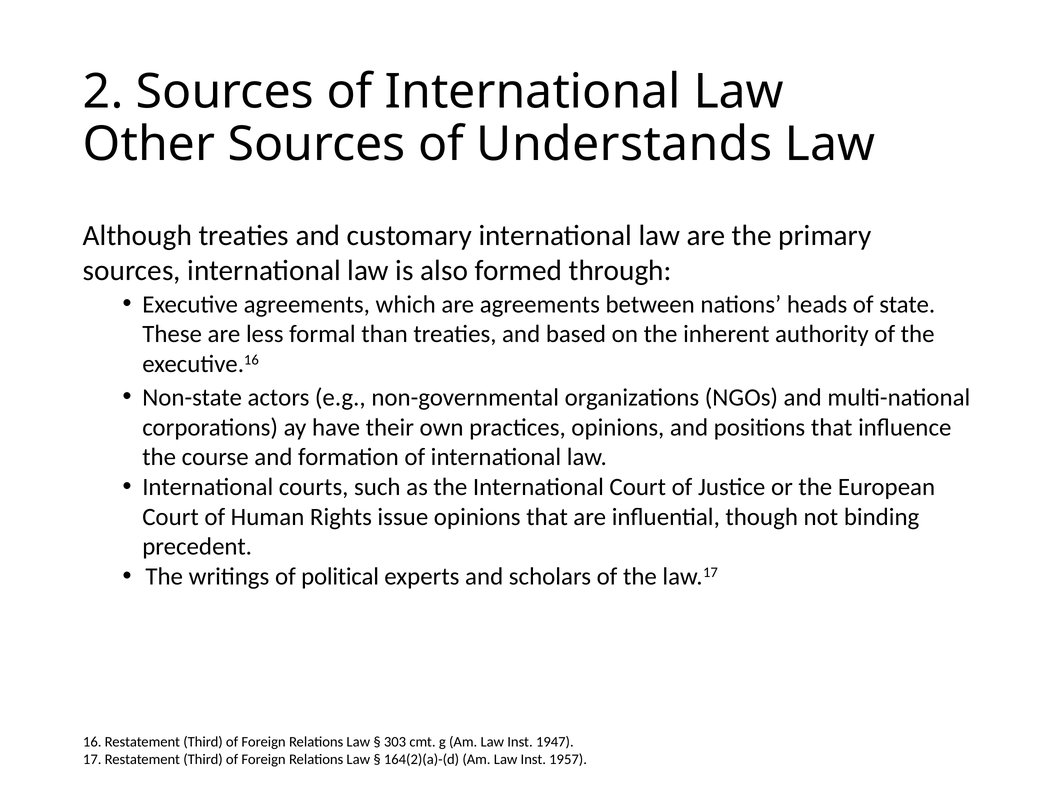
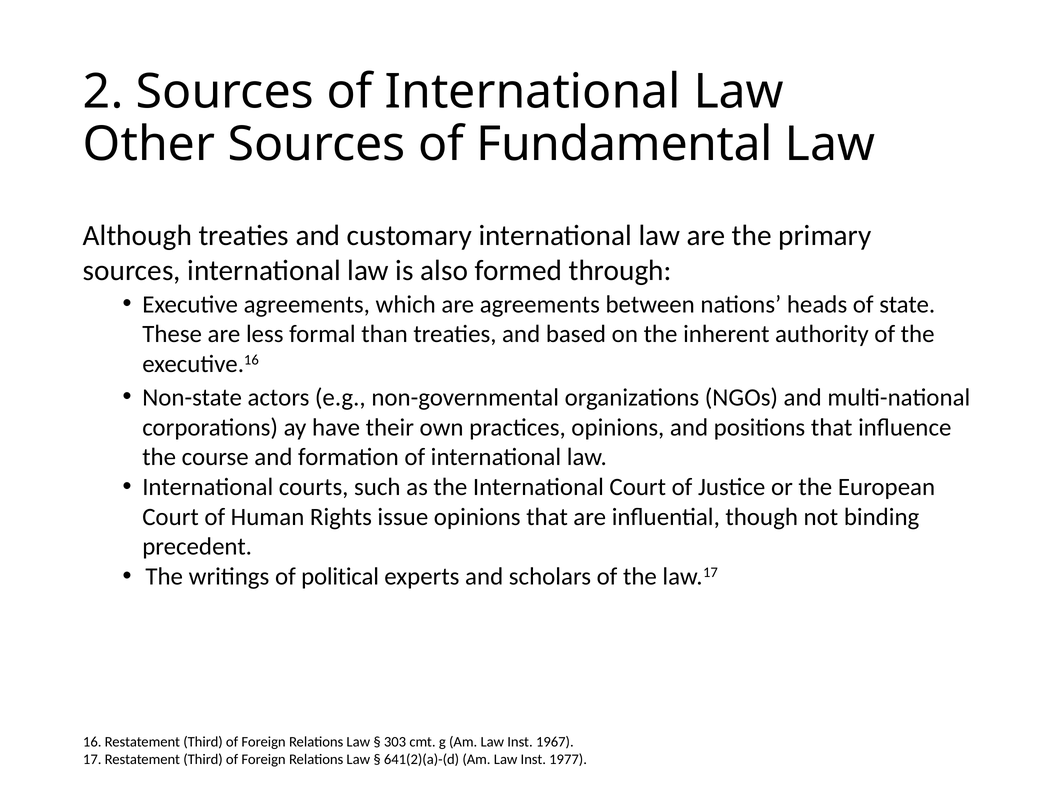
Understands: Understands -> Fundamental (625, 144)
1947: 1947 -> 1967 (555, 742)
164(2)(a)-(d: 164(2)(a)-(d -> 641(2)(a)-(d (422, 760)
1957: 1957 -> 1977 (568, 760)
